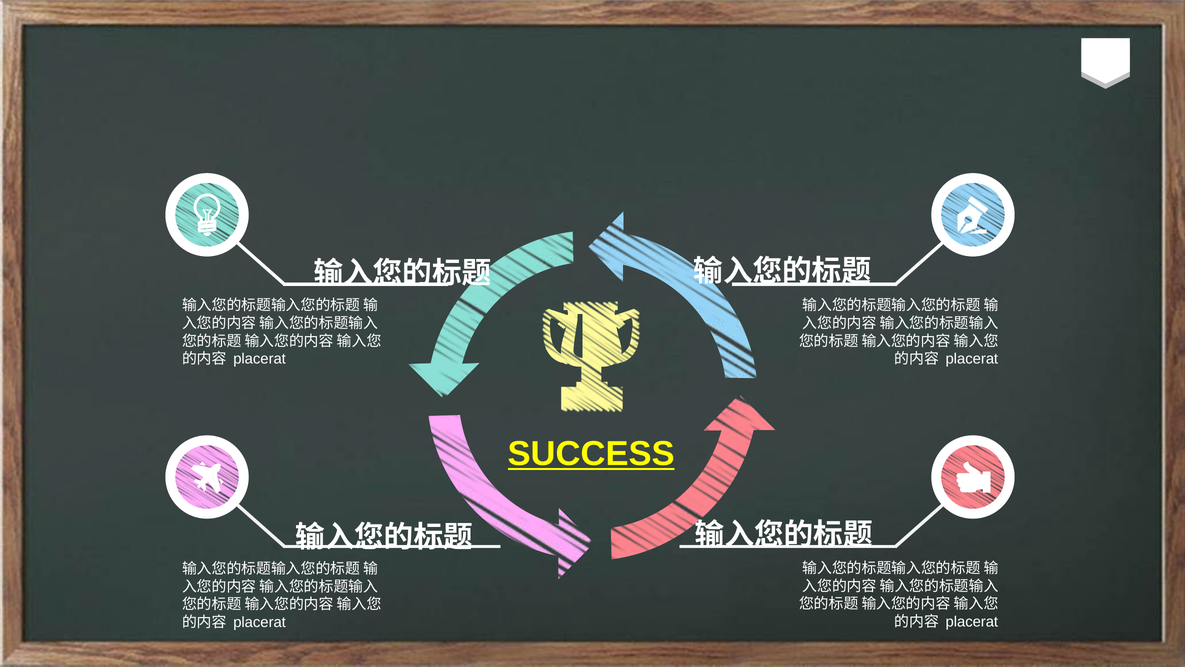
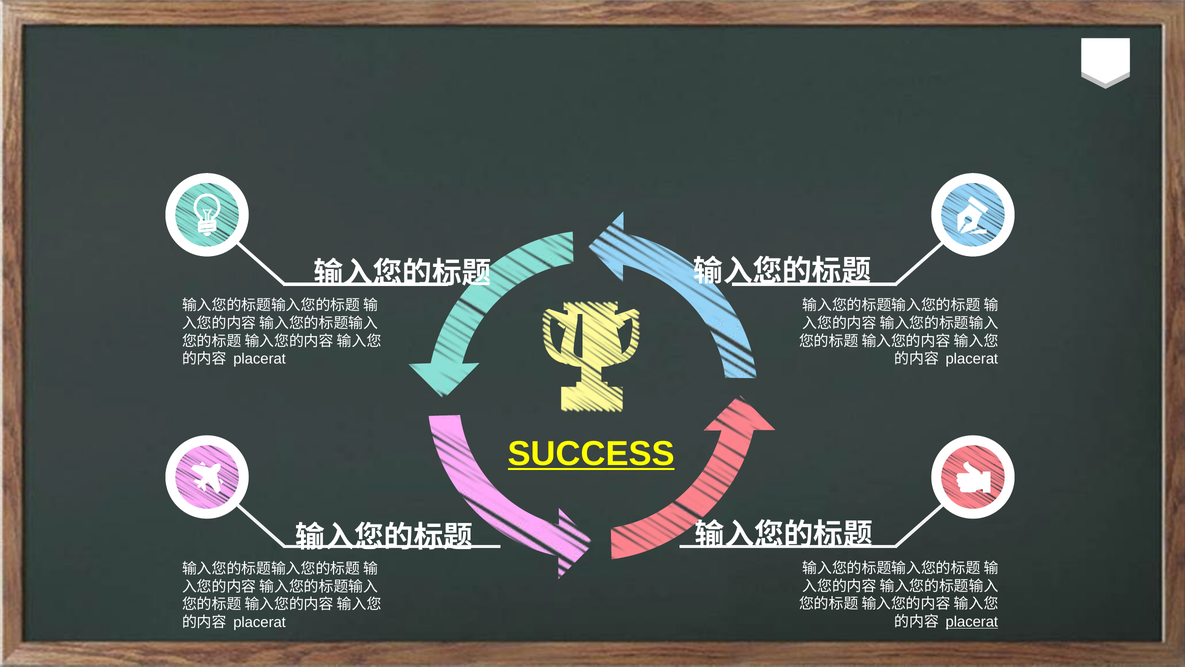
placerat underline: none -> present (972, 621)
